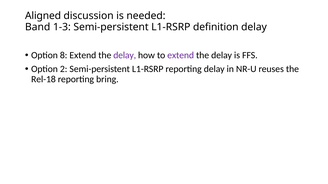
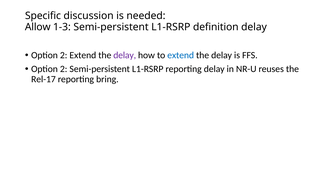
Aligned: Aligned -> Specific (43, 16)
Band: Band -> Allow (38, 27)
8: 8 -> 2 (64, 55)
extend colour: purple -> blue (181, 55)
Rel-18: Rel-18 -> Rel-17 (43, 80)
